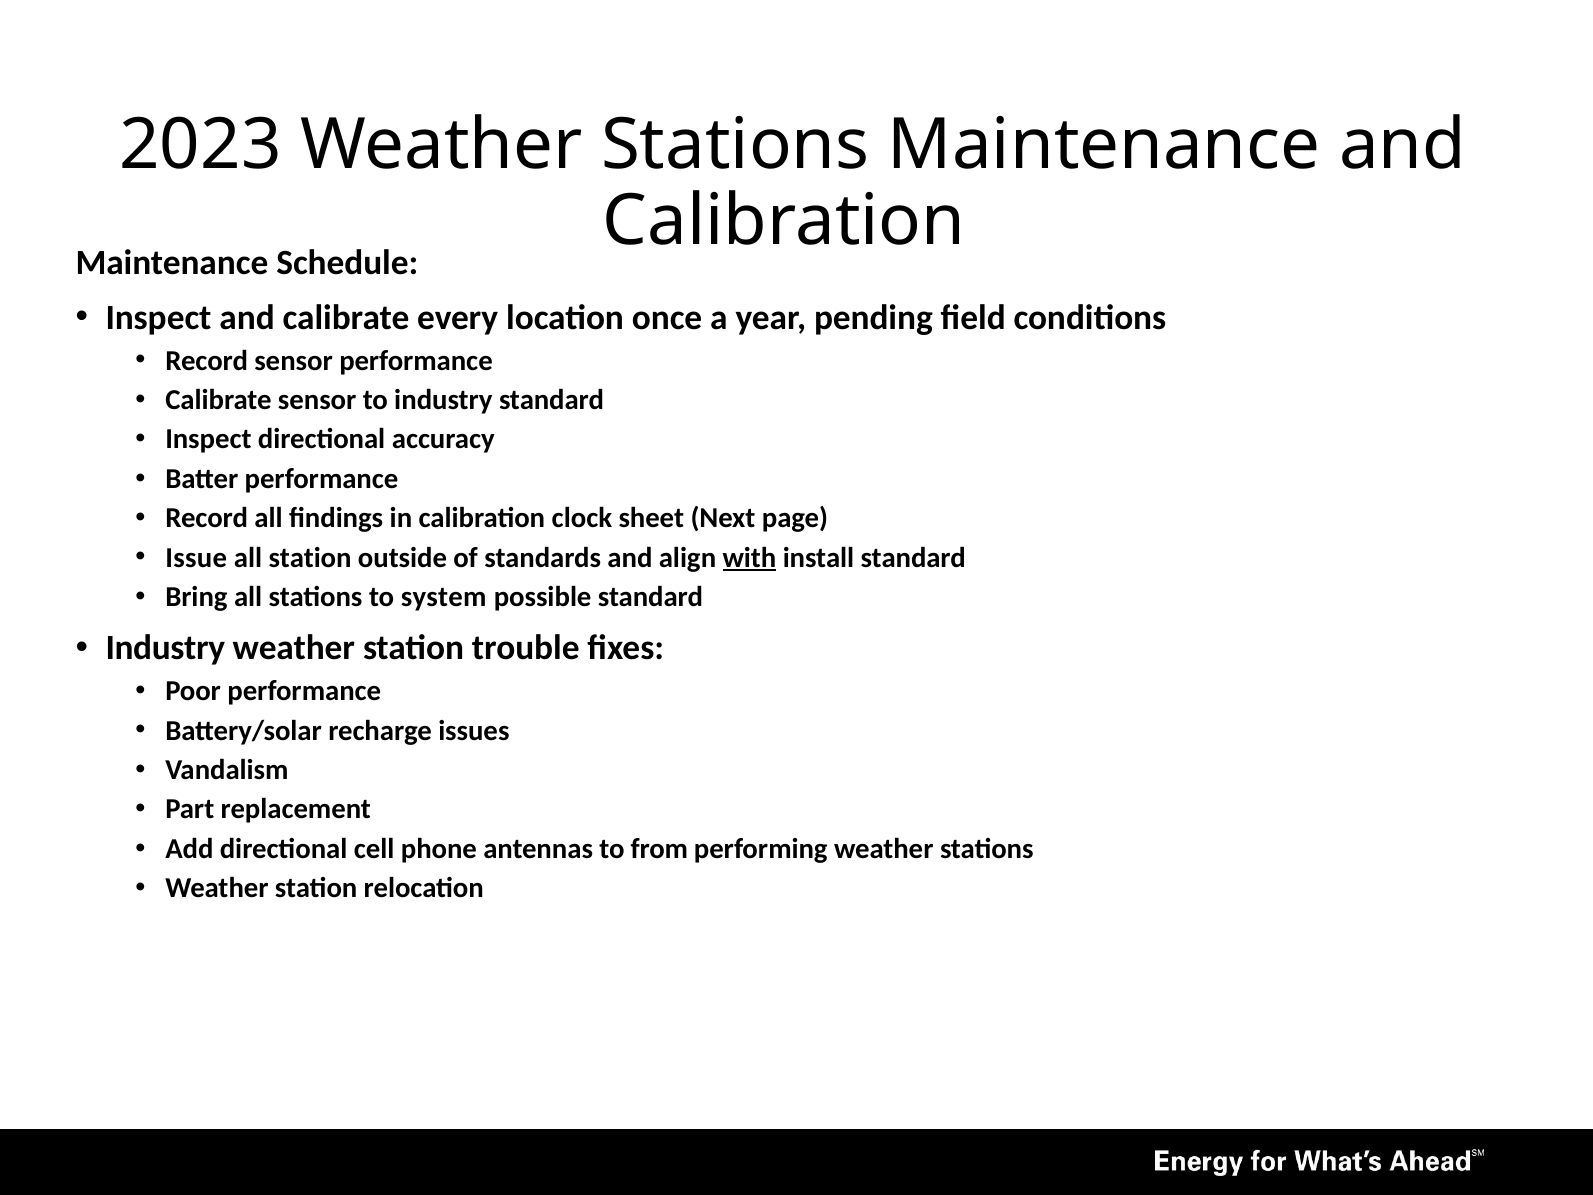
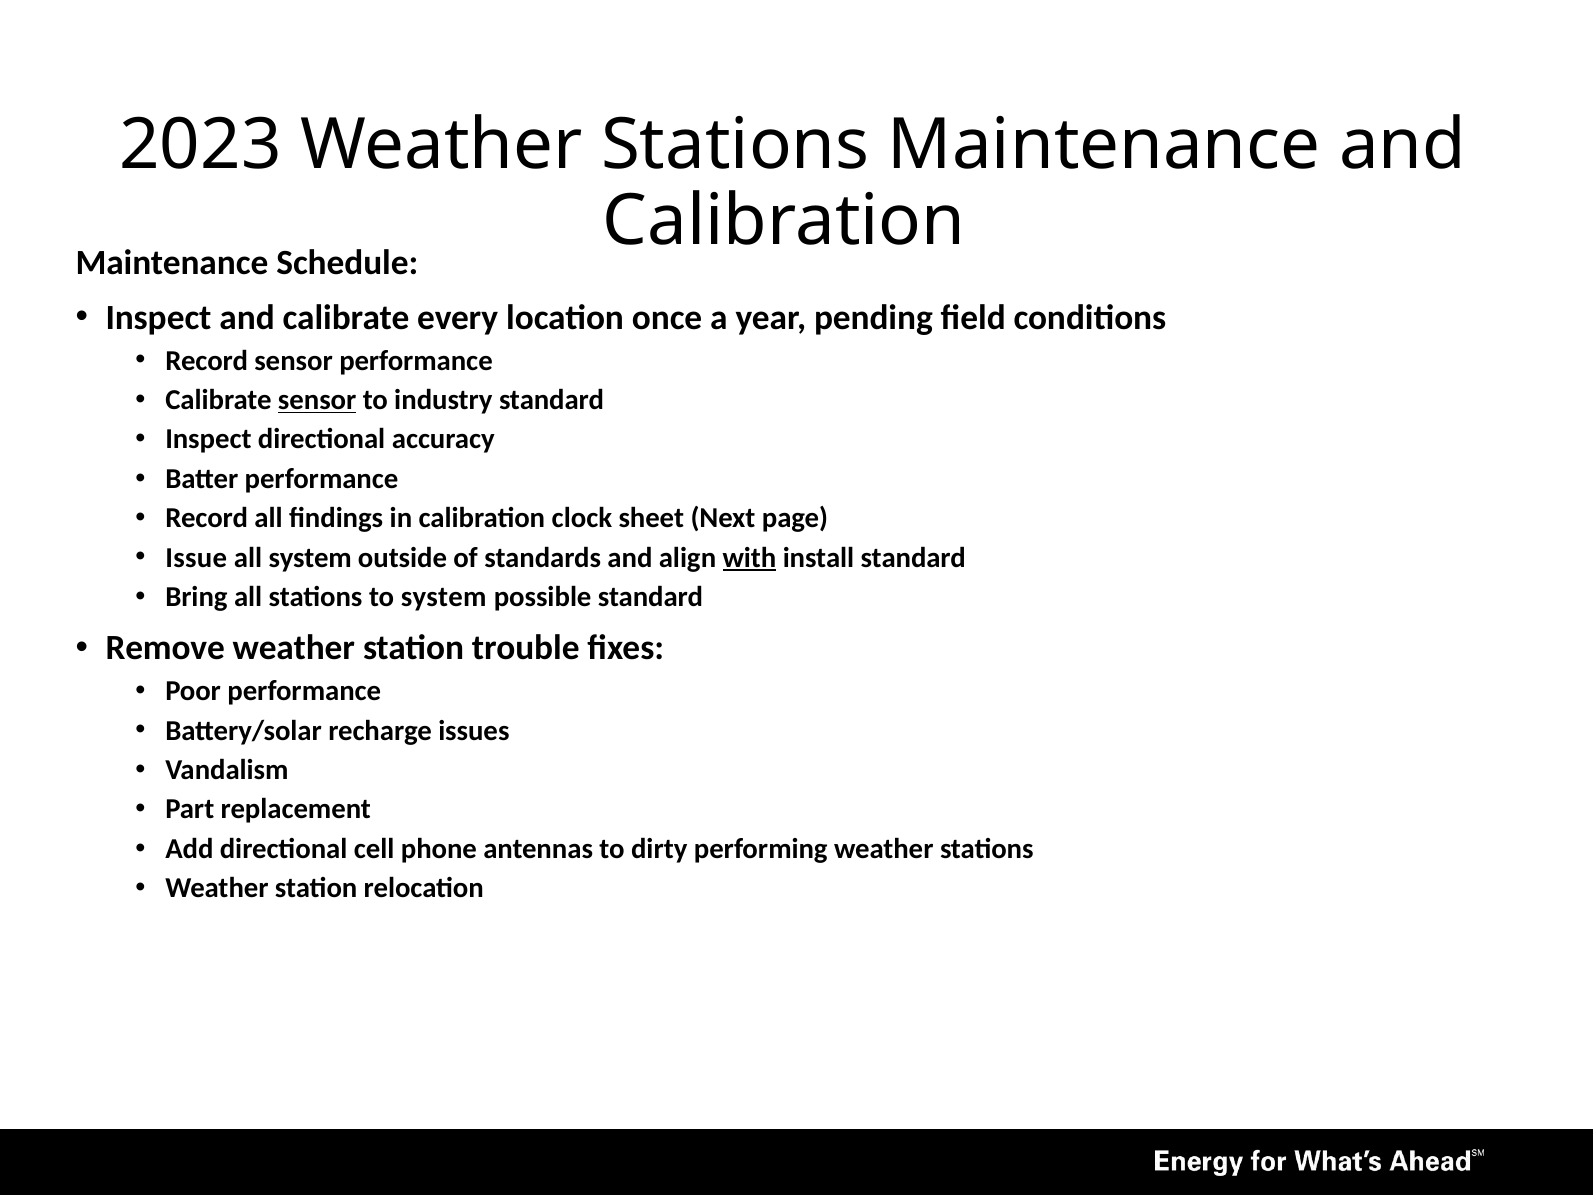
sensor underline: none -> present (317, 400)
all station: station -> system (310, 557)
Industry: Industry -> Remove (165, 648)
from: from -> dirty (659, 849)
